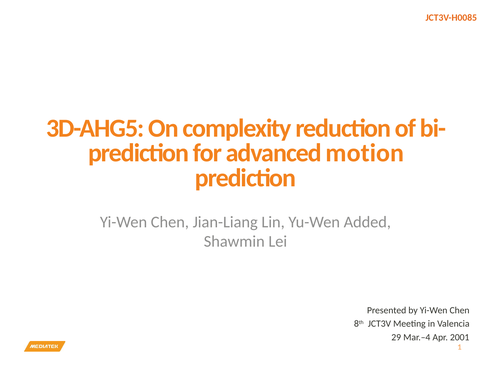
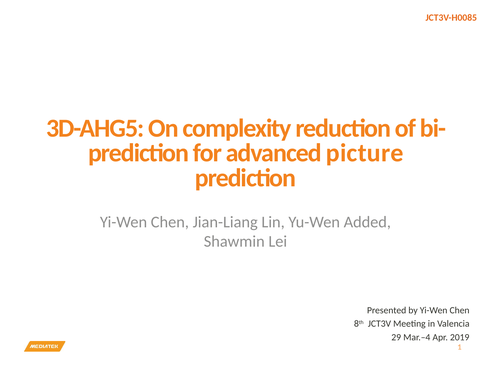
motion: motion -> picture (365, 153)
2001: 2001 -> 2019 (460, 337)
